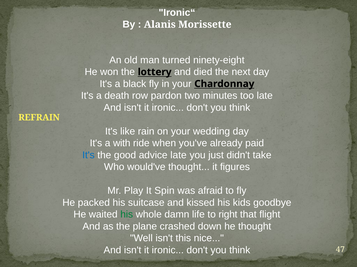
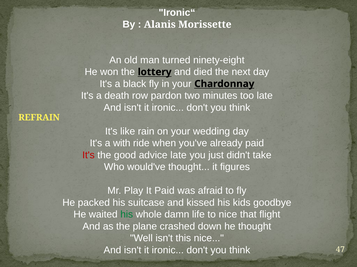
It's colour: blue -> red (88, 155)
It Spin: Spin -> Paid (164, 191)
to right: right -> nice (228, 215)
